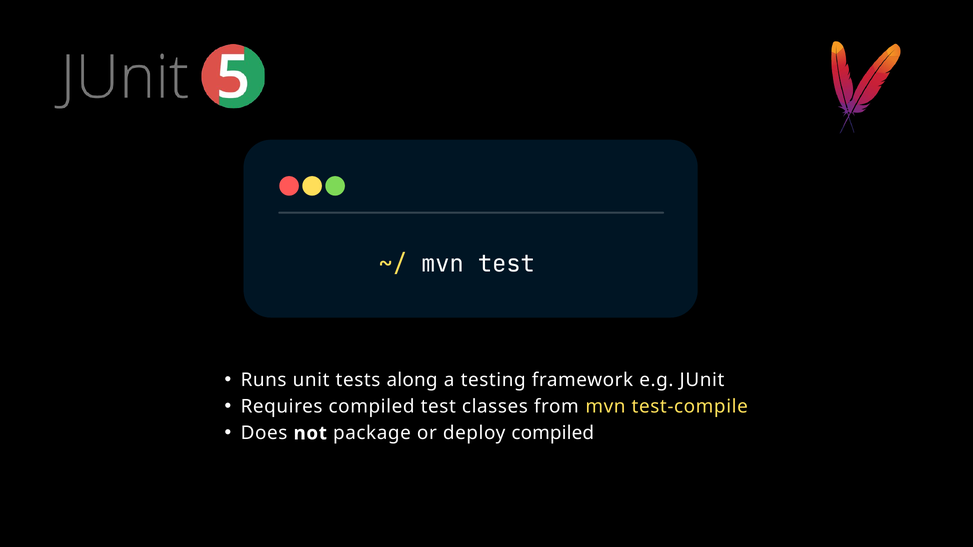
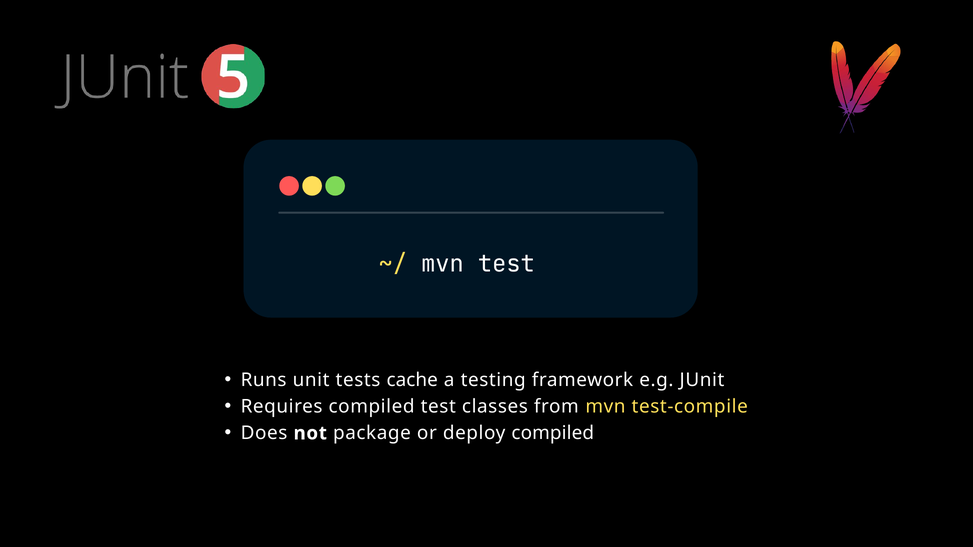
along: along -> cache (412, 380)
